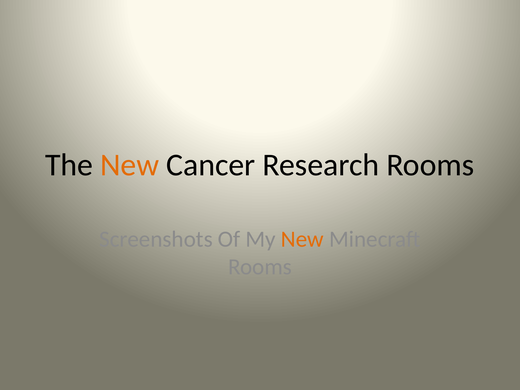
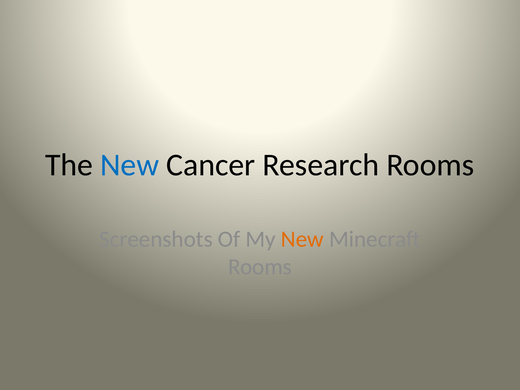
New colour: orange -> blue (130, 165)
